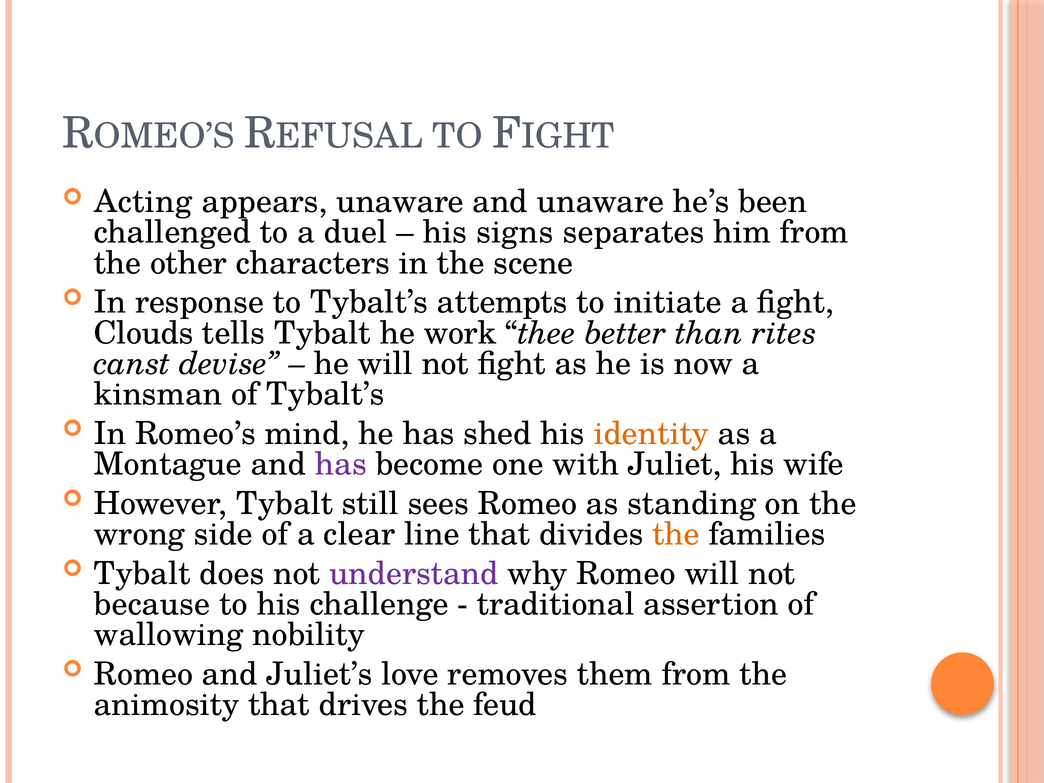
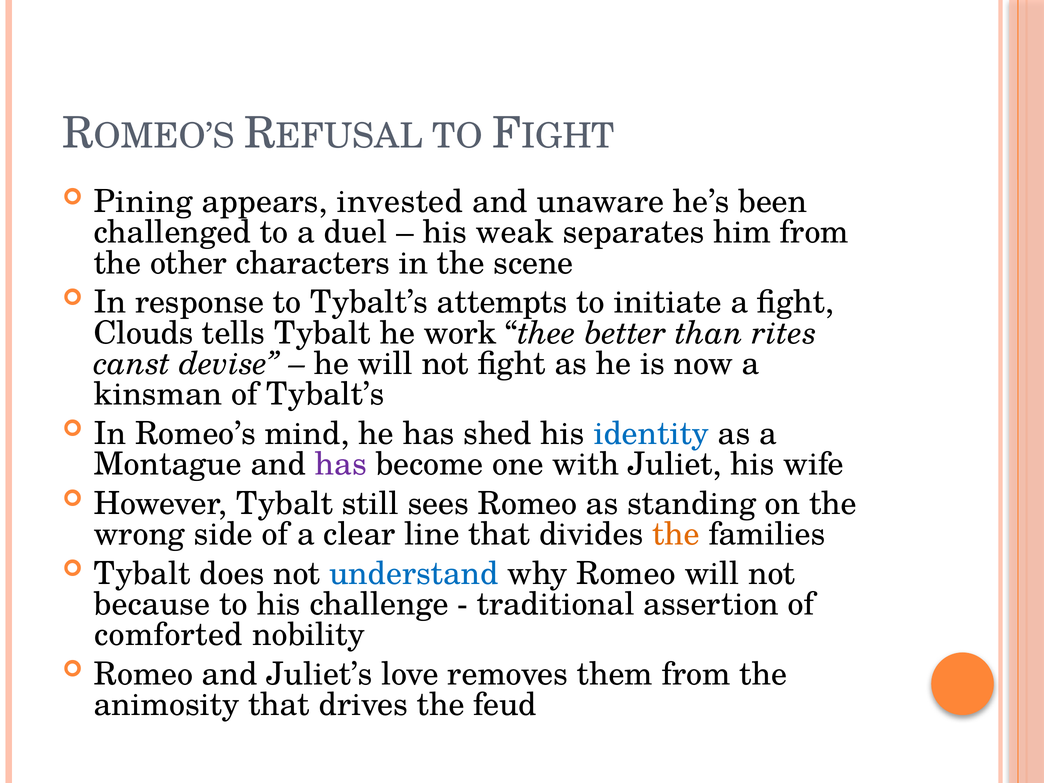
Acting: Acting -> Pining (143, 202)
appears unaware: unaware -> invested (400, 202)
signs: signs -> weak (515, 232)
identity colour: orange -> blue (651, 434)
understand colour: purple -> blue (414, 573)
wallowing: wallowing -> comforted (168, 635)
